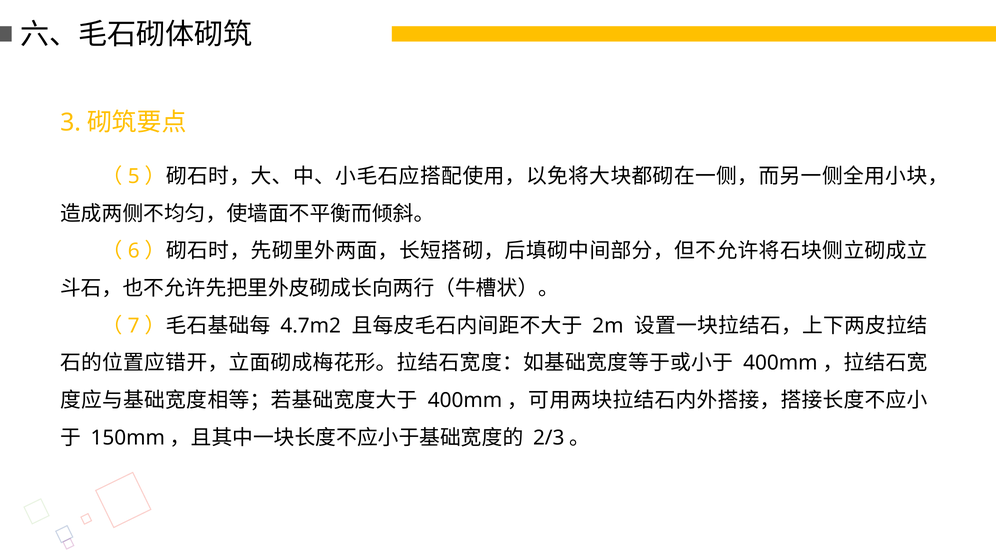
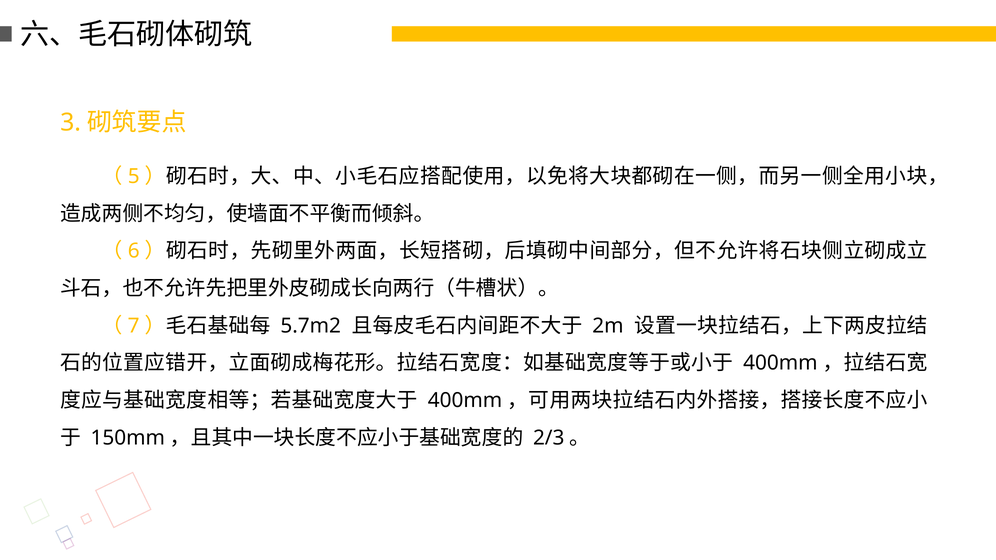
4.7m2: 4.7m2 -> 5.7m2 (311, 326)
